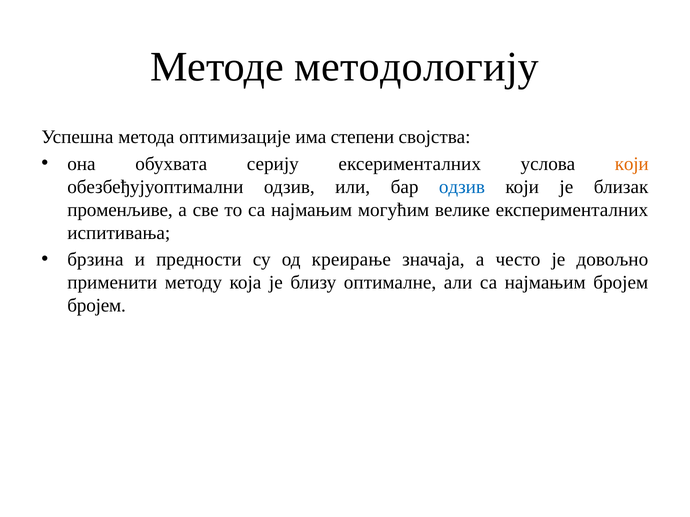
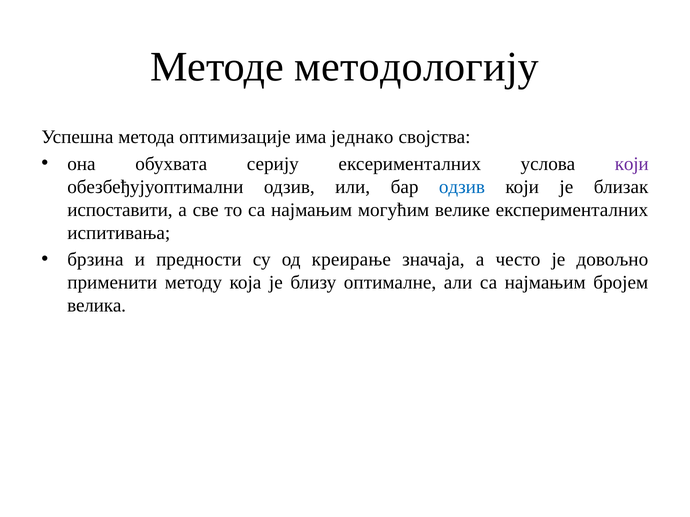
степени: степени -> једнако (362, 137)
који colour: orange -> purple (632, 164)
променљиве: променљиве -> испоставити (120, 210)
бројем: бројем -> велика (97, 306)
